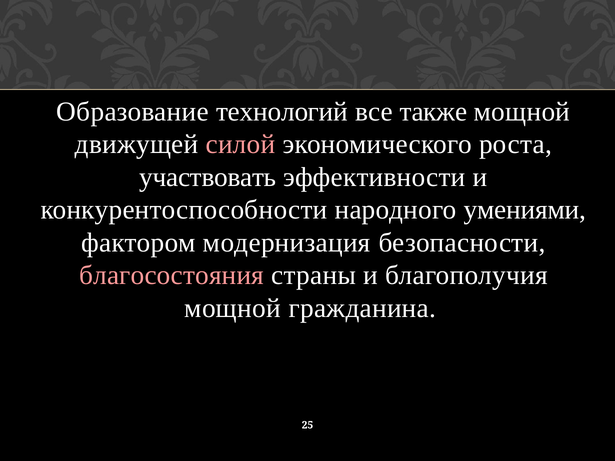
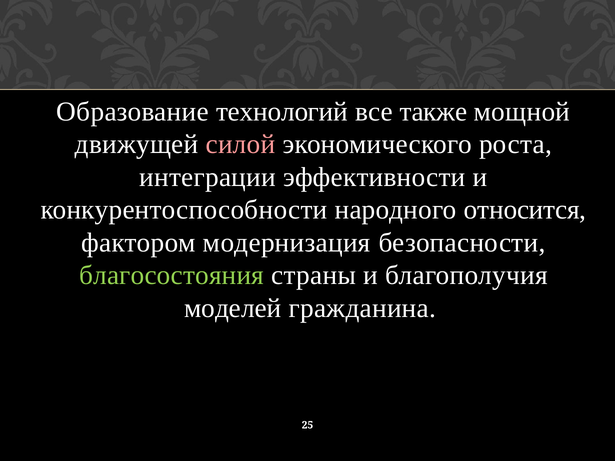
участвовать: участвовать -> интеграции (208, 177)
умениями: умениями -> относится (525, 210)
благосостояния colour: pink -> light green (172, 276)
мощной: мощной -> моделей (233, 308)
